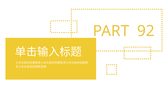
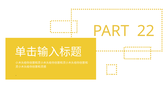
92: 92 -> 22 (146, 31)
